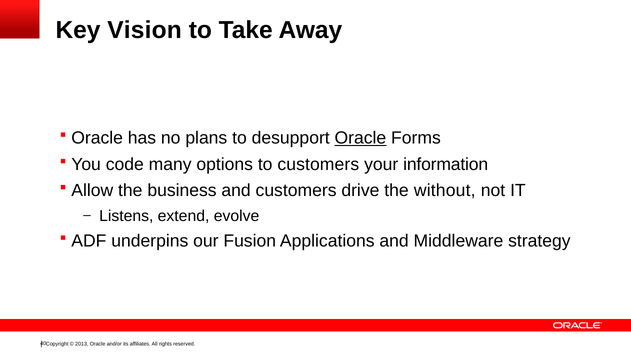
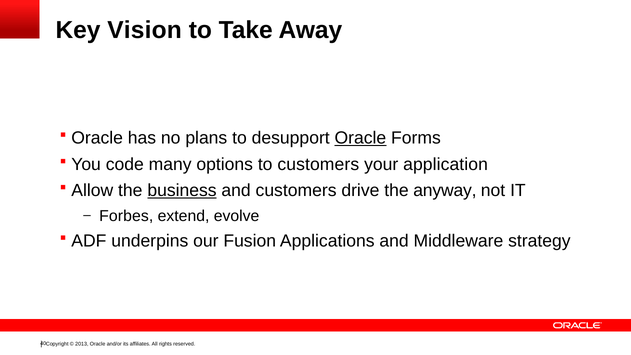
information: information -> application (446, 164)
business underline: none -> present (182, 191)
without: without -> anyway (445, 191)
Listens: Listens -> Forbes (126, 216)
